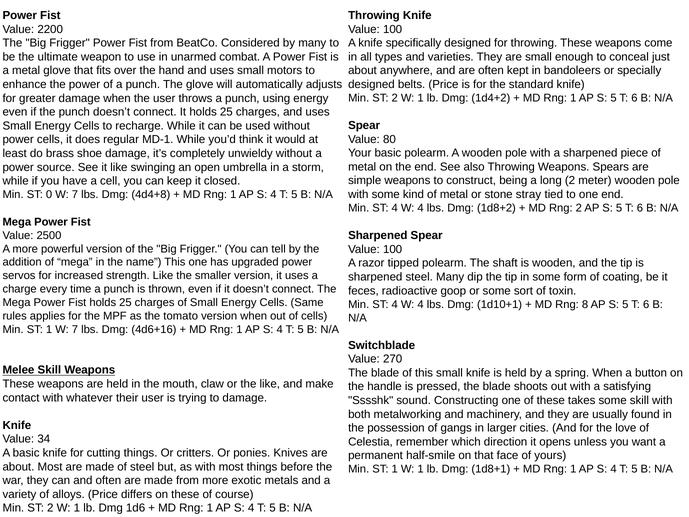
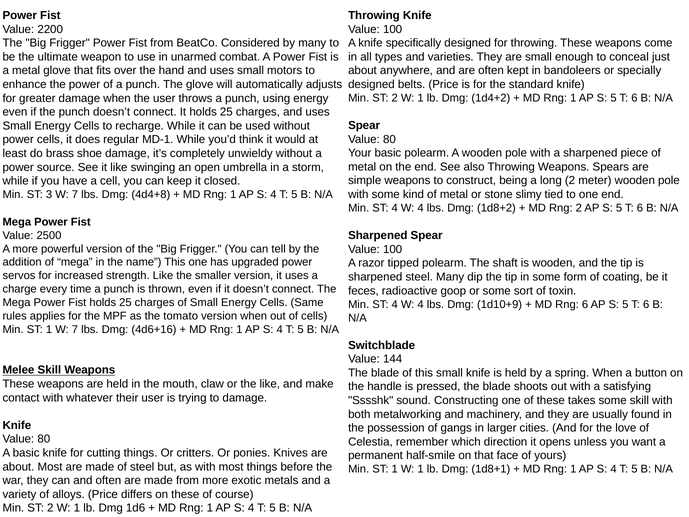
stray: stray -> slimy (529, 194)
0: 0 -> 3 (49, 195)
1d10+1: 1d10+1 -> 1d10+9 (500, 304)
Rng 8: 8 -> 6 (585, 304)
270: 270 -> 144 (393, 359)
34: 34 -> 80 (44, 439)
